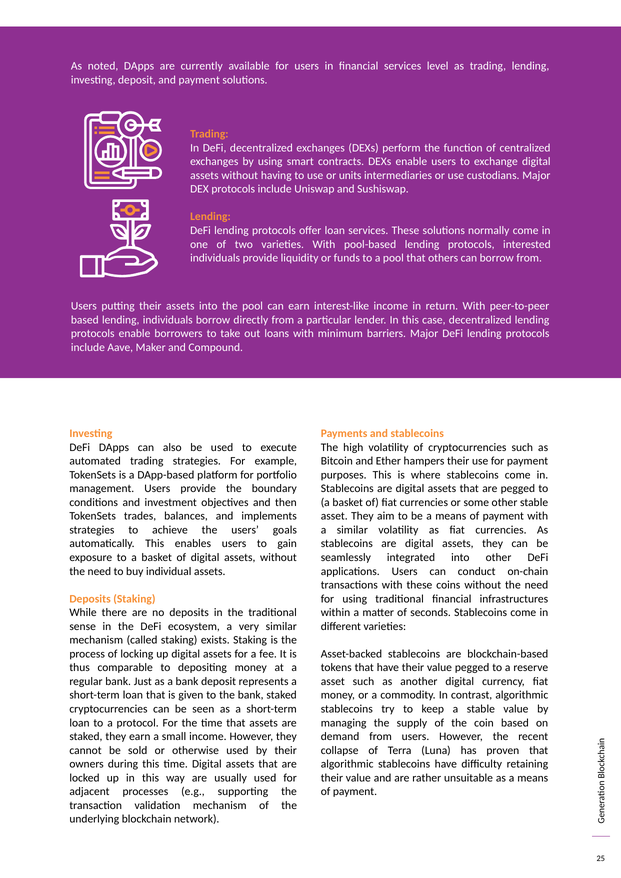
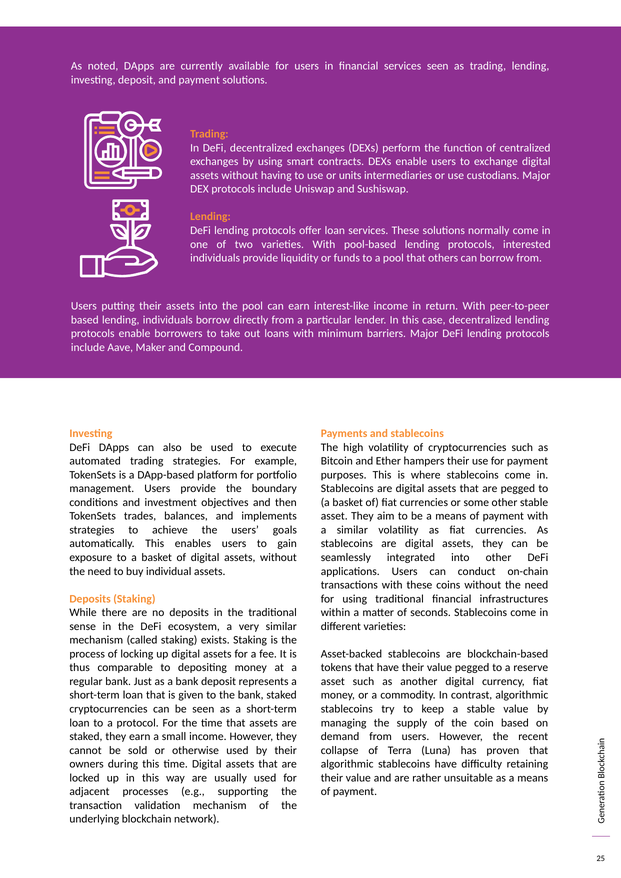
services level: level -> seen (438, 66)
